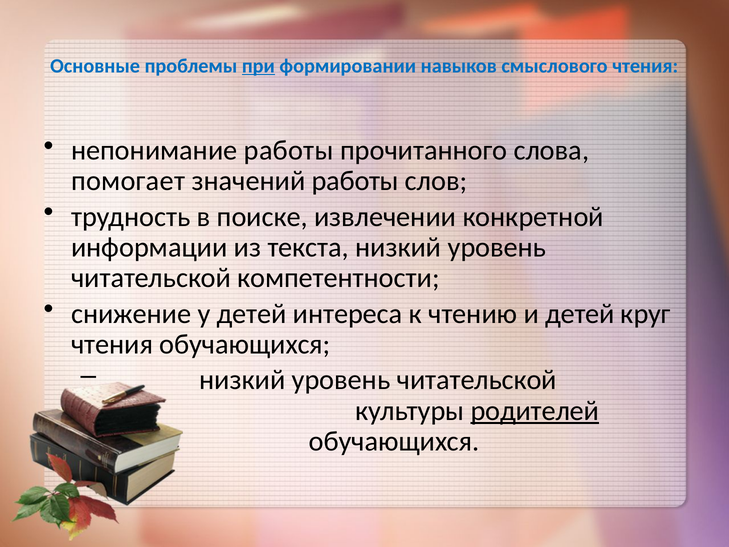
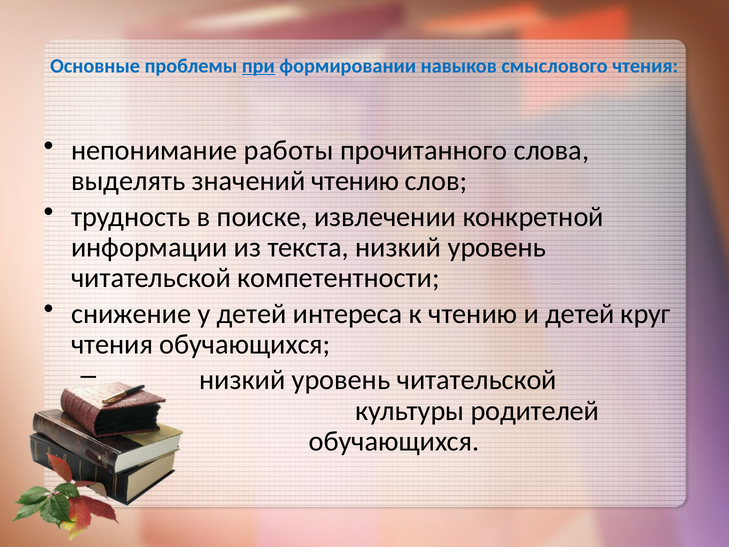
помогает: помогает -> выделять (128, 181)
значений работы: работы -> чтению (355, 181)
родителей underline: present -> none (535, 411)
